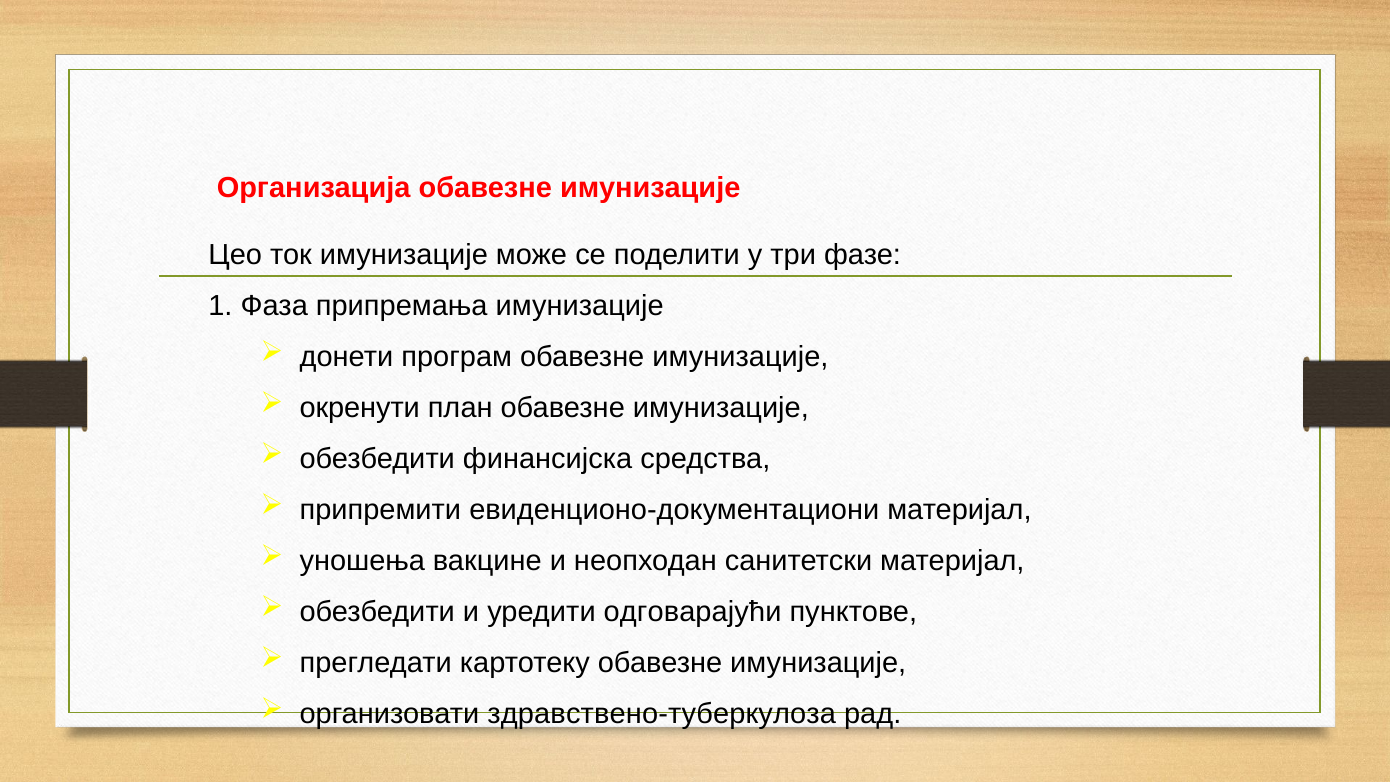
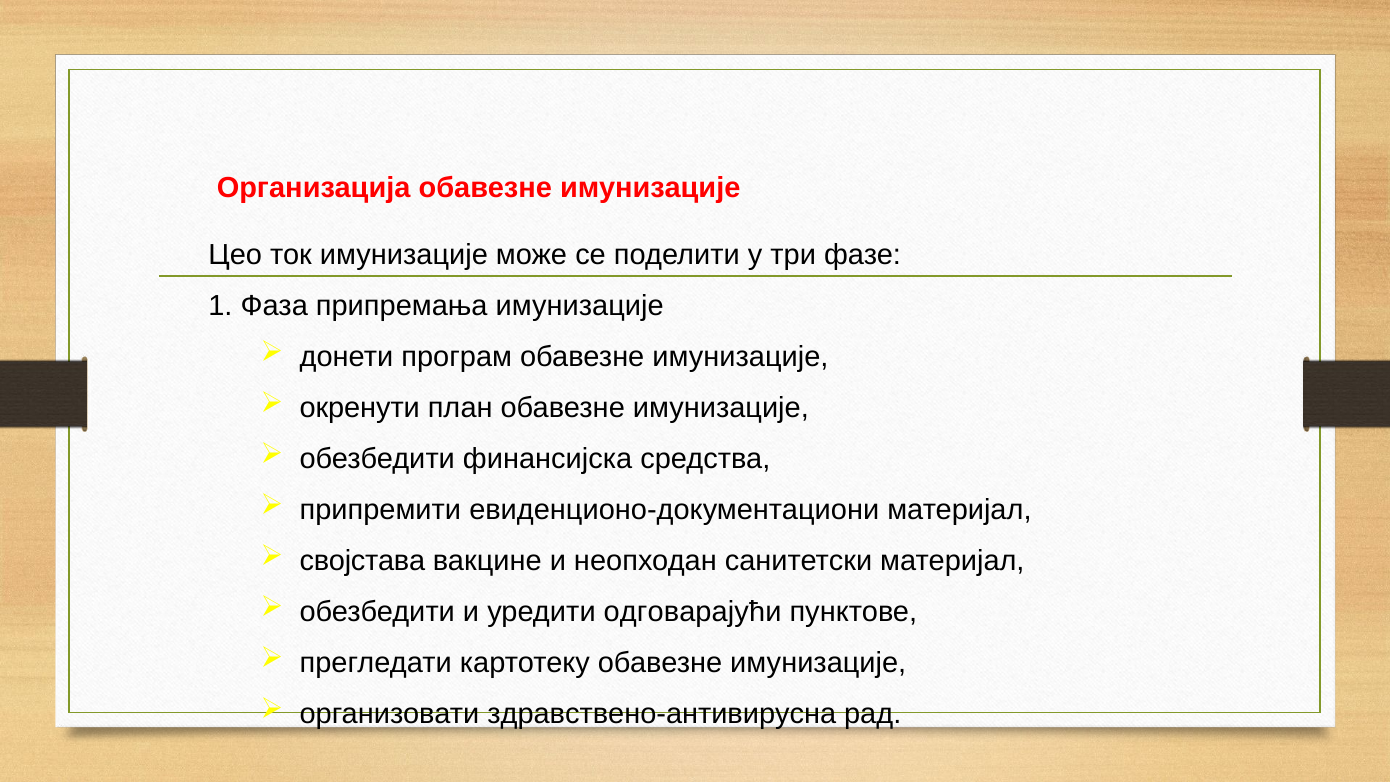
уношења: уношења -> својстава (362, 561)
здравствено-туберкулоза: здравствено-туберкулоза -> здравствено-антивирусна (662, 714)
